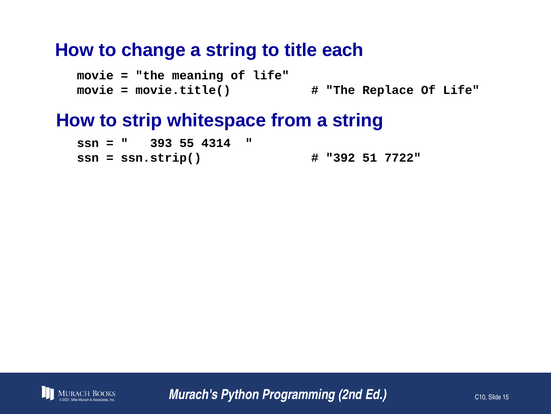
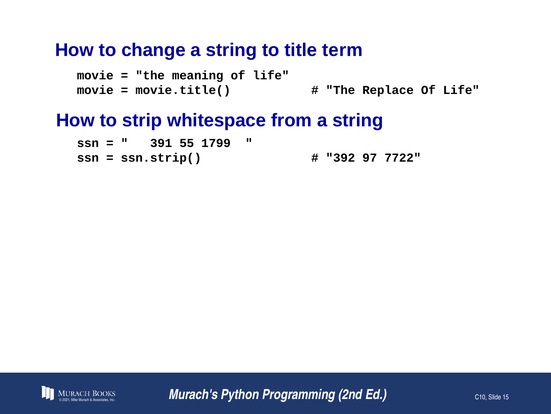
each: each -> term (343, 50)
393: 393 -> 391 (161, 143)
4314: 4314 -> 1799 (216, 143)
51: 51 -> 97 (370, 157)
